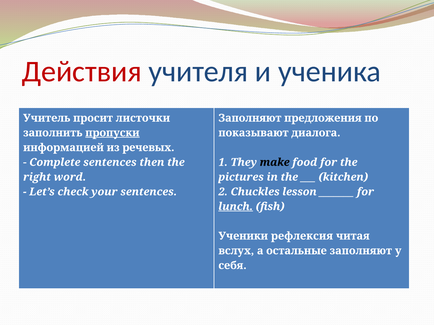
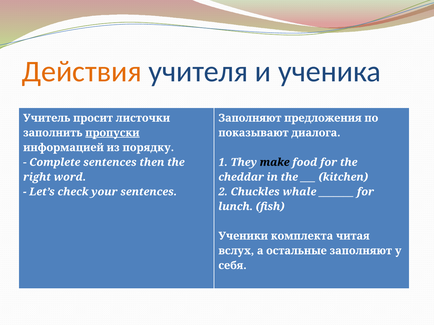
Действия colour: red -> orange (82, 72)
речевых: речевых -> порядку (148, 148)
pictures: pictures -> cheddar (241, 177)
lesson: lesson -> whale (299, 192)
lunch underline: present -> none (236, 207)
рефлексия: рефлексия -> комплекта (302, 236)
